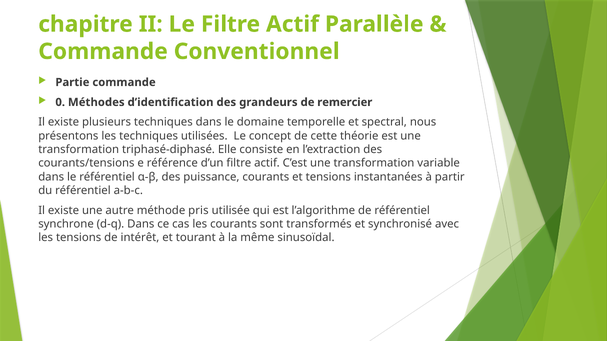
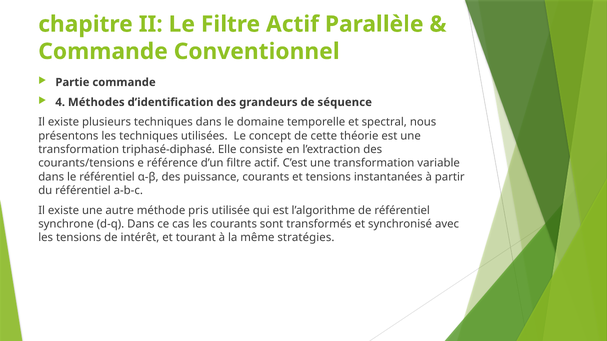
0: 0 -> 4 (60, 102)
remercier: remercier -> séquence (345, 102)
sinusoïdal: sinusoïdal -> stratégies (306, 238)
